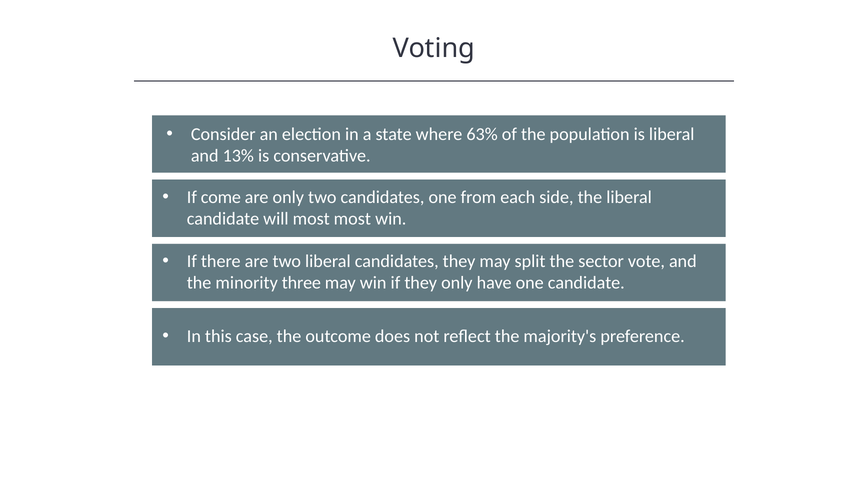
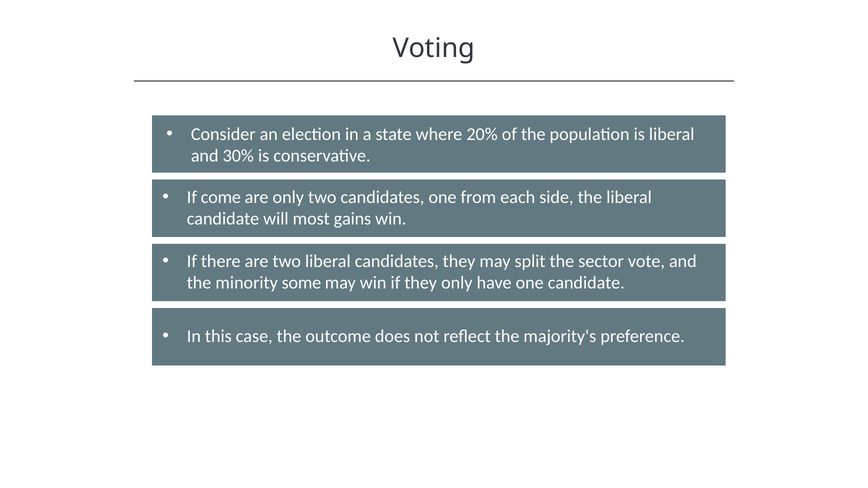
63%: 63% -> 20% (482, 134)
13%: 13% -> 30% (238, 156)
most most: most -> gains (352, 219)
three: three -> some (301, 283)
